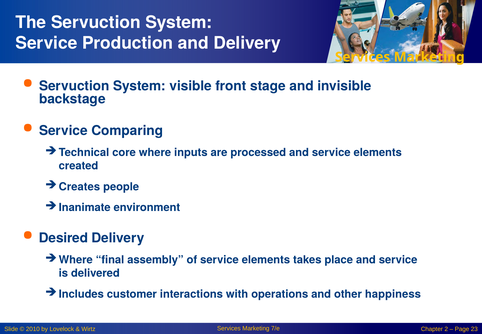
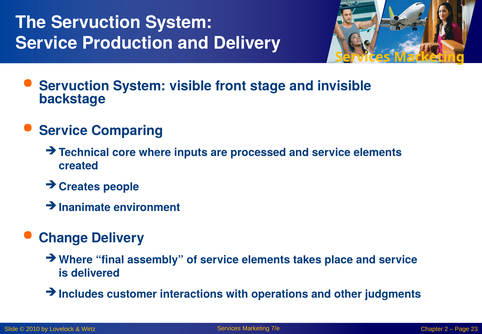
Desired: Desired -> Change (63, 238)
happiness: happiness -> judgments (393, 294)
